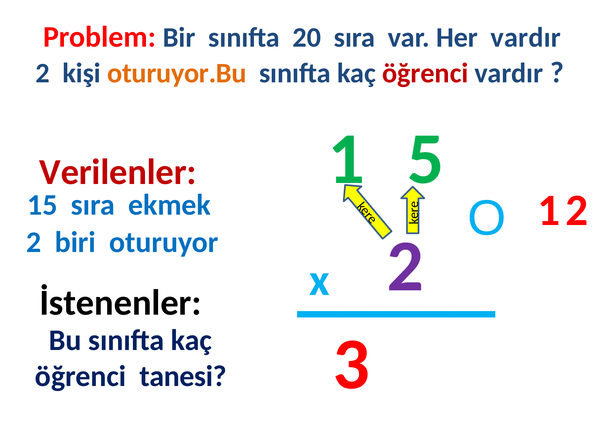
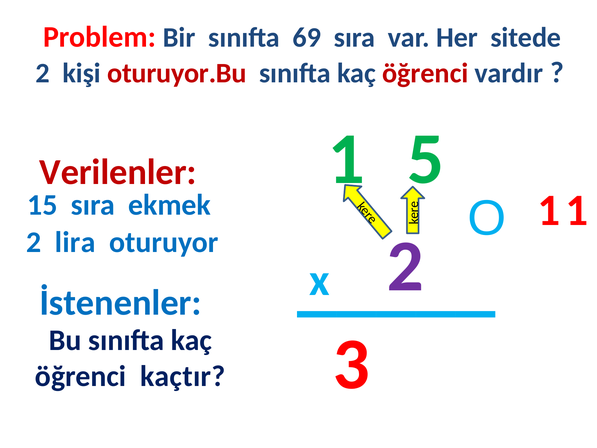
20: 20 -> 69 (307, 37)
Her vardır: vardır -> sitede (526, 37)
oturuyor.Bu colour: orange -> red (177, 73)
2: 2 -> 1 (577, 210)
biri: biri -> lira (75, 242)
İstenenler colour: black -> blue (120, 303)
tanesi: tanesi -> kaçtır (183, 376)
